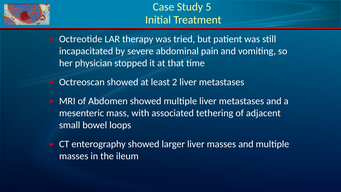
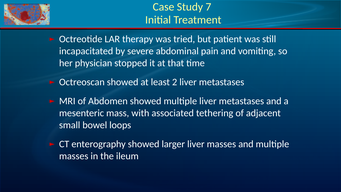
5: 5 -> 7 (208, 7)
